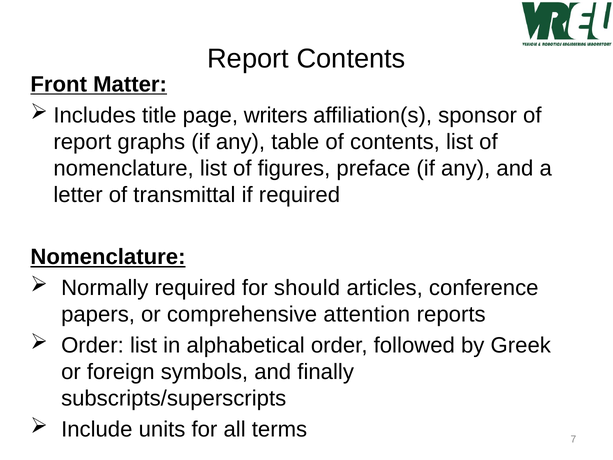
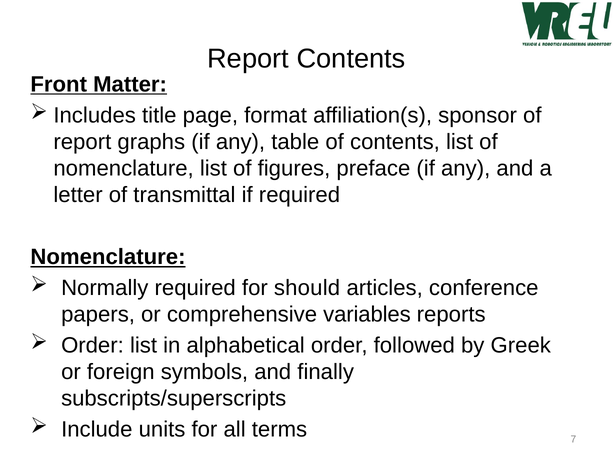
writers: writers -> format (276, 115)
attention: attention -> variables (367, 314)
